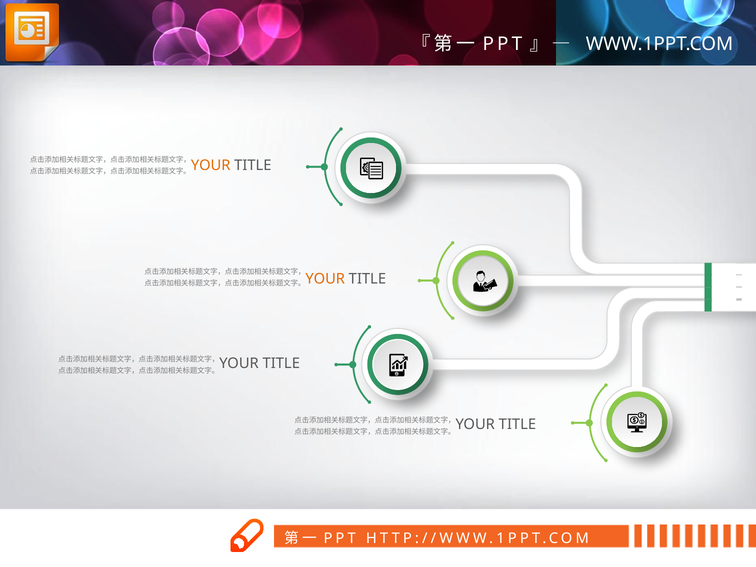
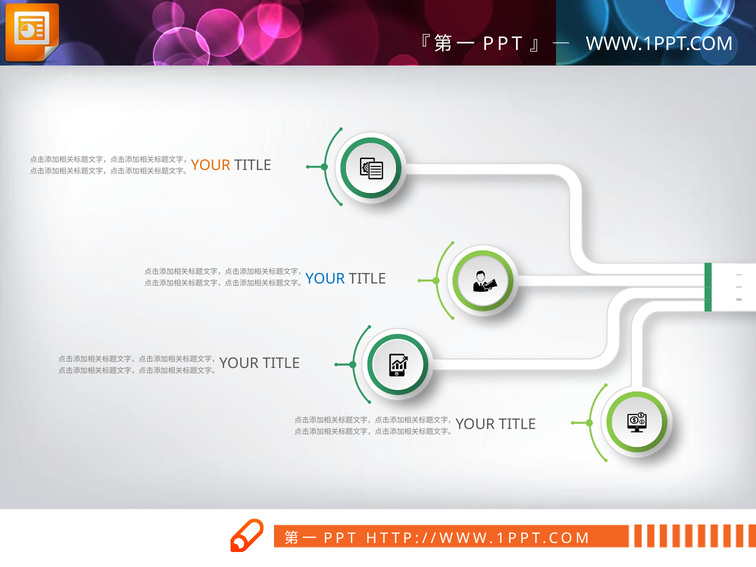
YOUR colour: orange -> blue (325, 279)
